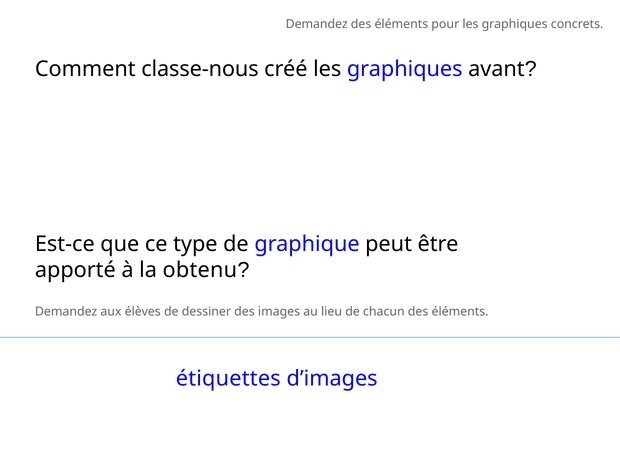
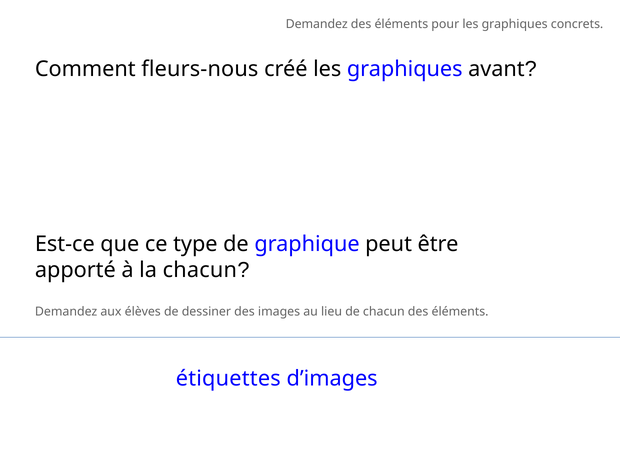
classe-nous: classe-nous -> fleurs-nous (200, 69)
la obtenu: obtenu -> chacun (200, 270)
